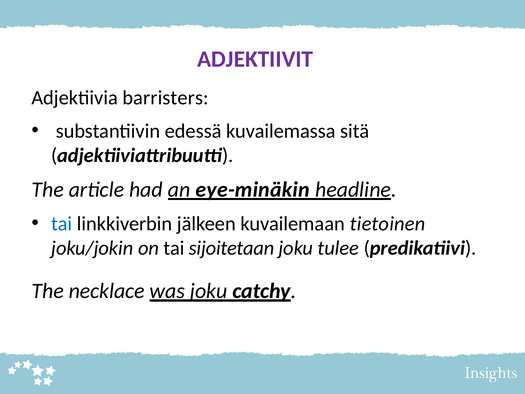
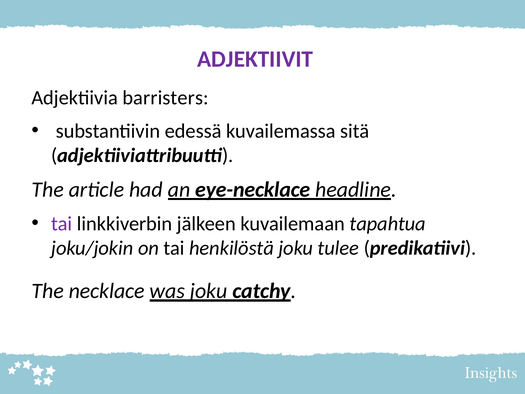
eye-minäkin: eye-minäkin -> eye-necklace (253, 190)
tai colour: blue -> purple (62, 223)
tietoinen: tietoinen -> tapahtua (388, 223)
sijoitetaan: sijoitetaan -> henkilöstä (232, 248)
